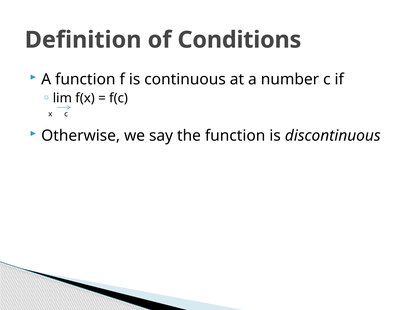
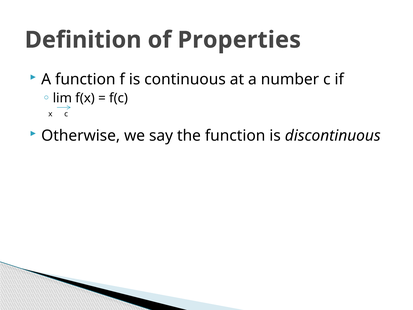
Conditions: Conditions -> Properties (239, 40)
